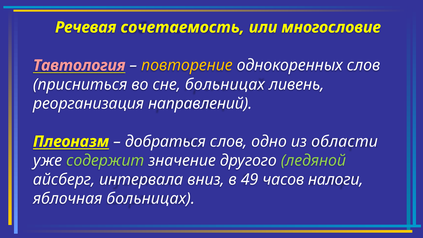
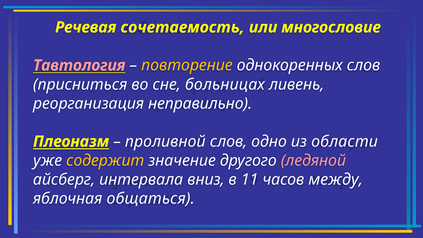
направлений: направлений -> неправильно (200, 103)
добраться: добраться -> проливной (165, 142)
содержит colour: light green -> yellow (105, 161)
ледяной colour: light green -> pink (313, 161)
49: 49 -> 11 (250, 180)
налоги: налоги -> между (336, 180)
яблочная больницах: больницах -> общаться (151, 199)
